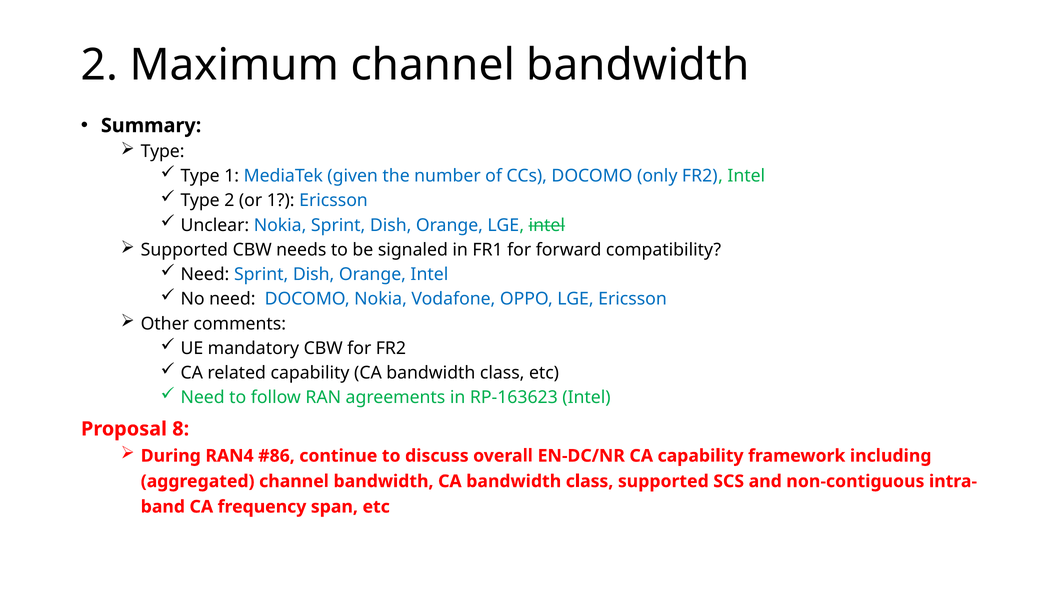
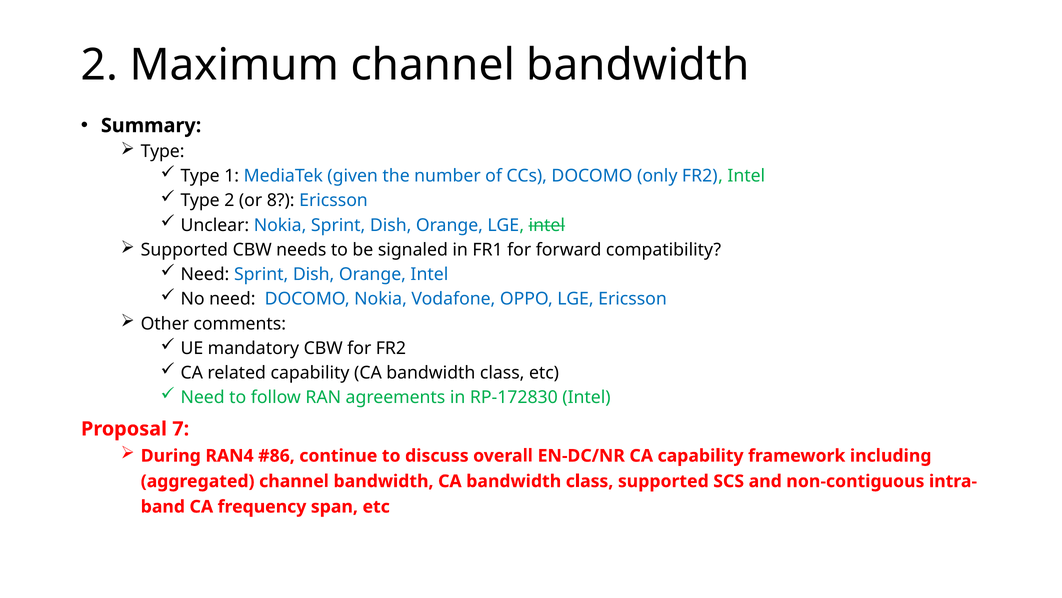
or 1: 1 -> 8 (281, 200)
RP-163623: RP-163623 -> RP-172830 (514, 397)
8: 8 -> 7 (181, 428)
